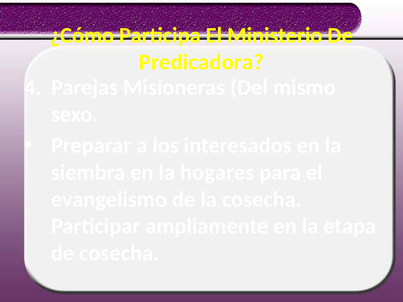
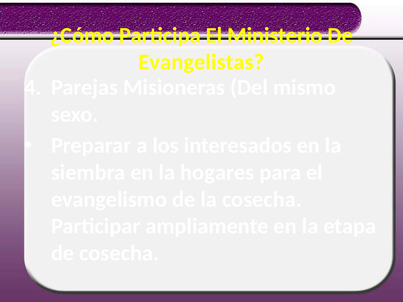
Predicadora: Predicadora -> Evangelistas (201, 62)
